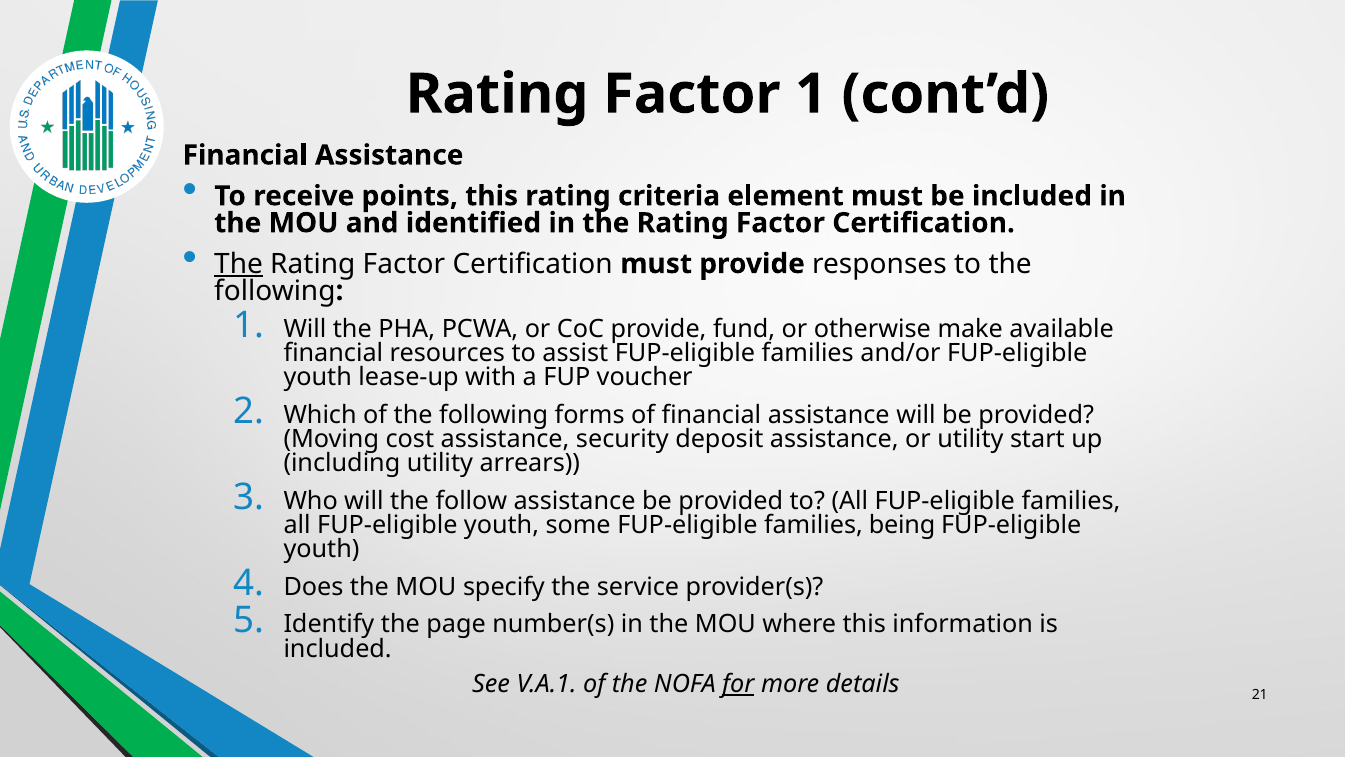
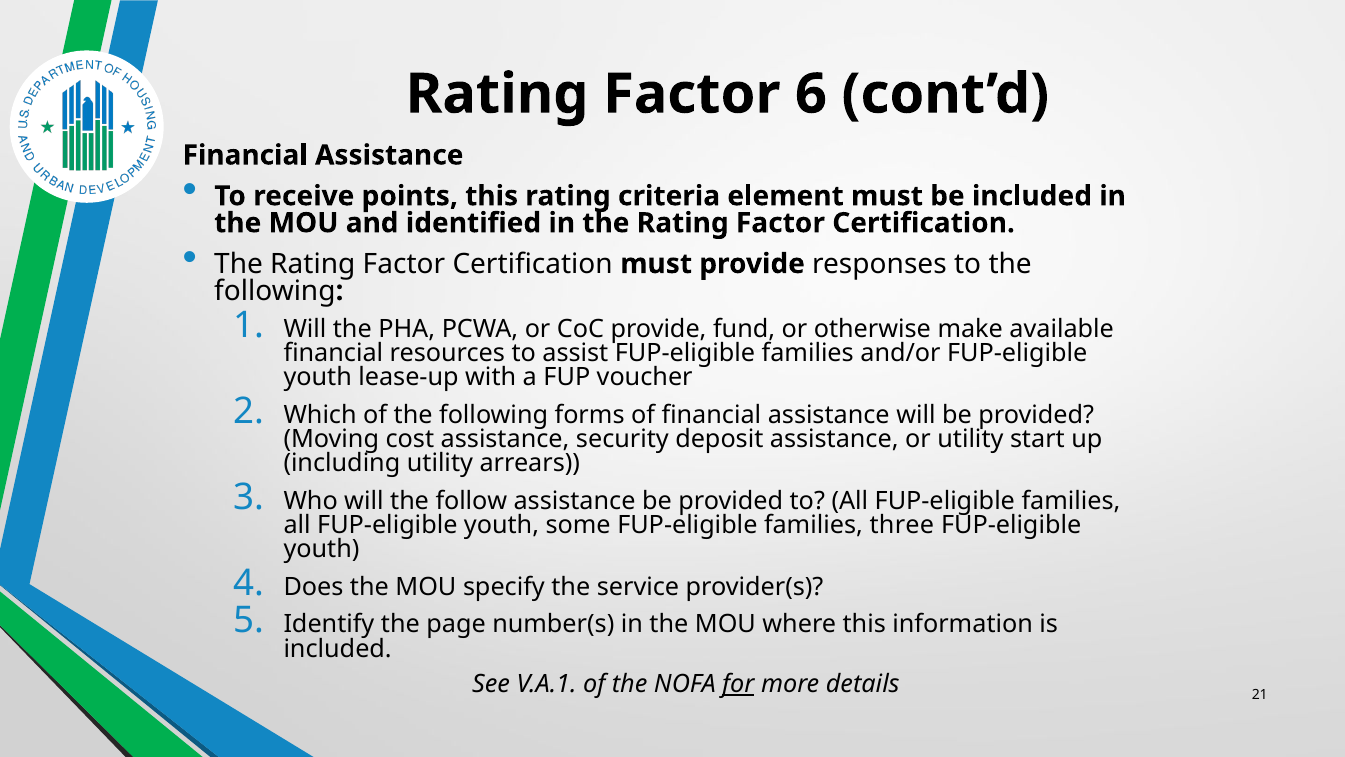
Factor 1: 1 -> 6 (811, 94)
The underline: present -> none (239, 264)
being: being -> three (902, 525)
